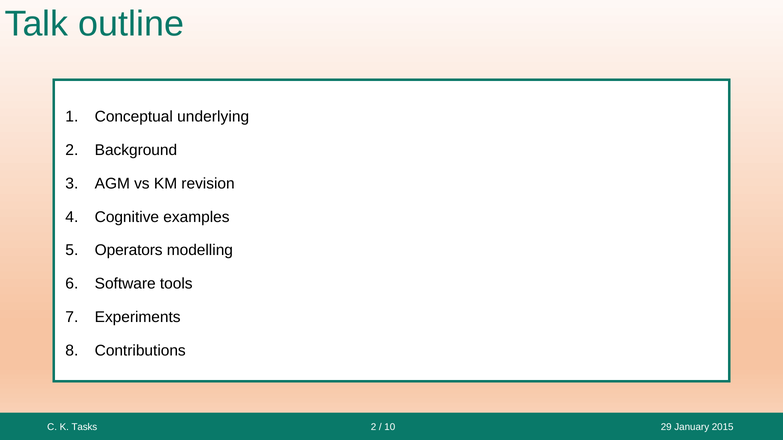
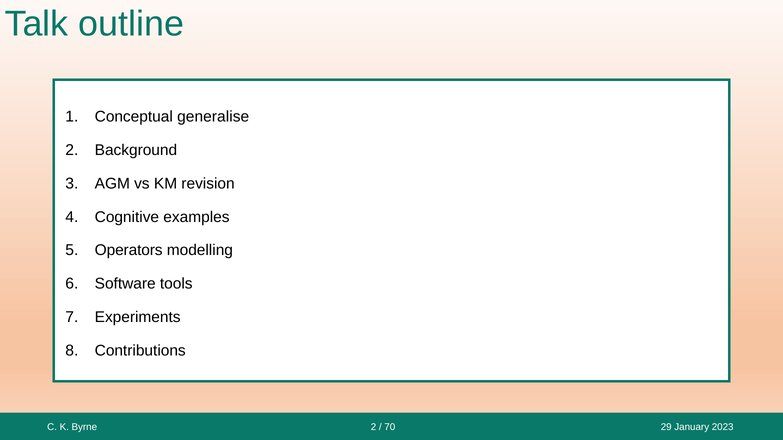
underlying: underlying -> generalise (213, 117)
Tasks: Tasks -> Byrne (84, 428)
10: 10 -> 70 (390, 428)
2015: 2015 -> 2023 (723, 428)
